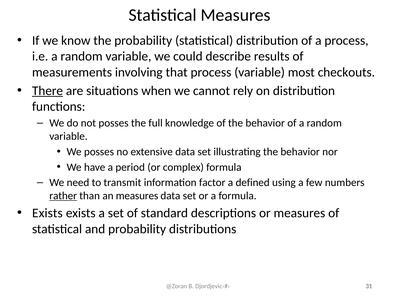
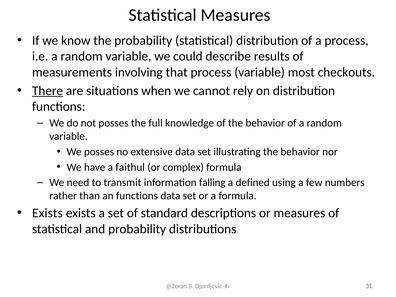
period: period -> faithul (130, 167)
factor: factor -> falling (212, 183)
rather underline: present -> none (63, 196)
an measures: measures -> functions (137, 196)
